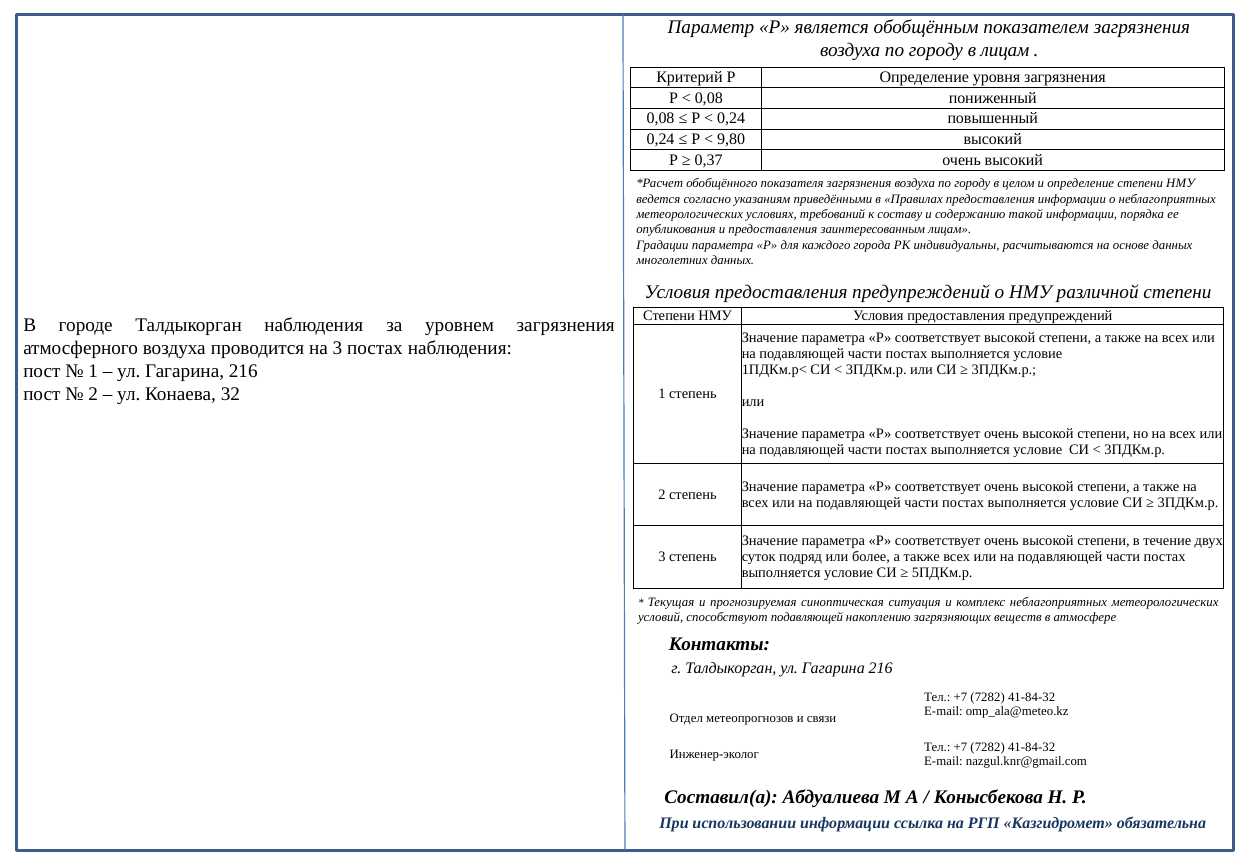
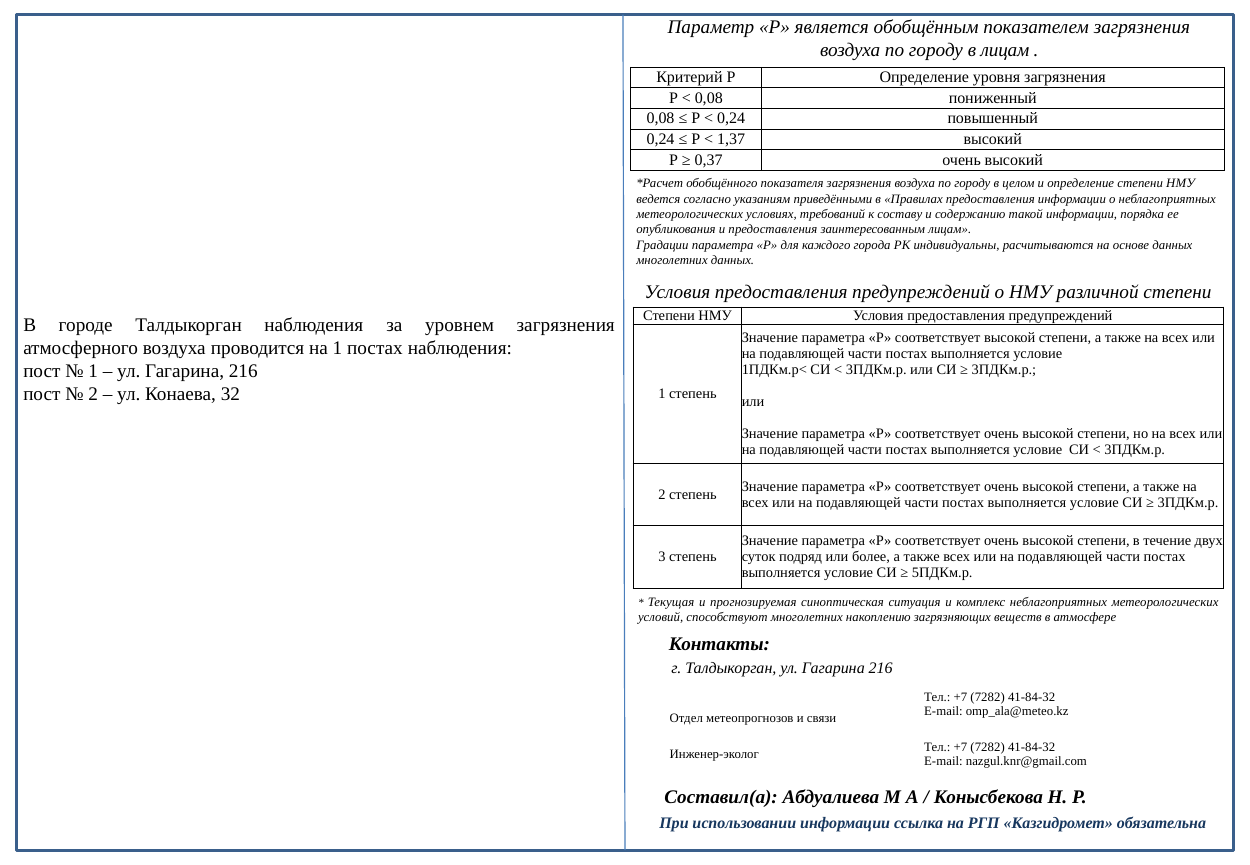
9,80: 9,80 -> 1,37 (731, 139)
на 3: 3 -> 1 (338, 348)
способствуют подавляющей: подавляющей -> многолетних (807, 618)
